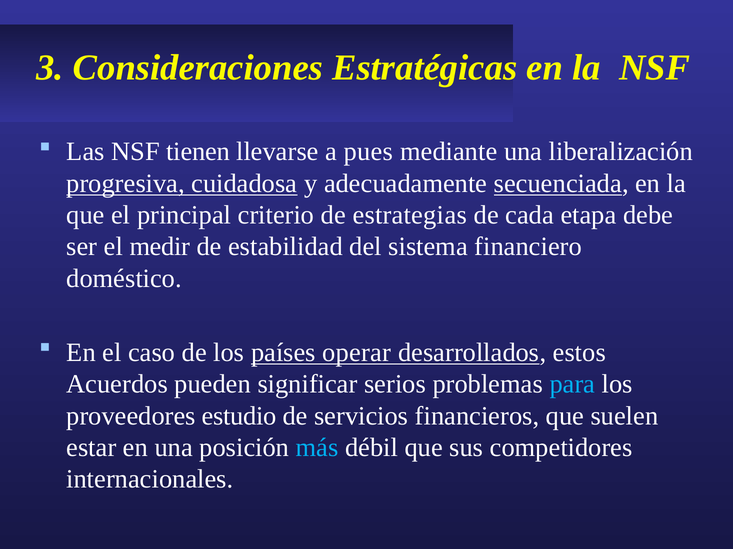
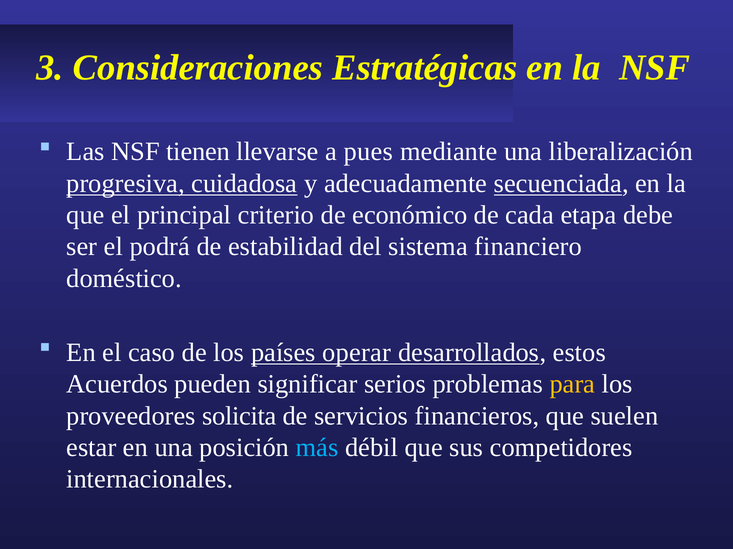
estrategias: estrategias -> económico (410, 215)
medir: medir -> podrá (160, 247)
para colour: light blue -> yellow (572, 385)
estudio: estudio -> solicita (239, 416)
